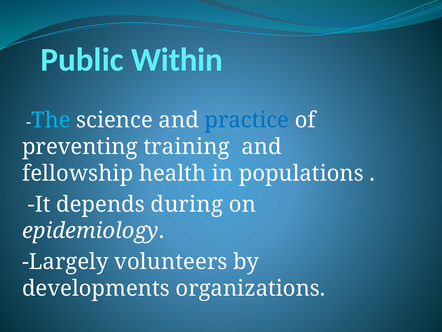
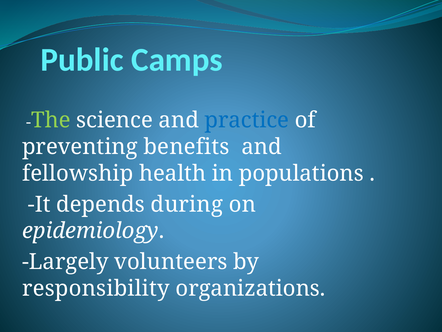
Within: Within -> Camps (177, 60)
The colour: light blue -> light green (51, 120)
training: training -> benefits (187, 147)
developments: developments -> responsibility (96, 288)
